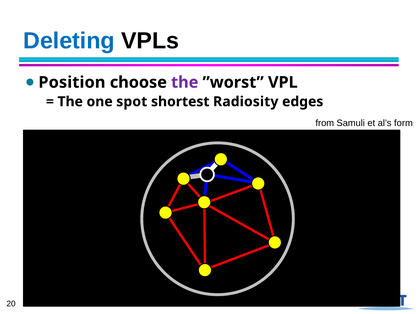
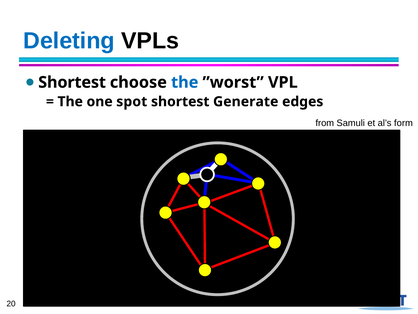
Position: Position -> Shortest (72, 82)
the colour: purple -> blue (185, 82)
Radiosity: Radiosity -> Generate (246, 101)
